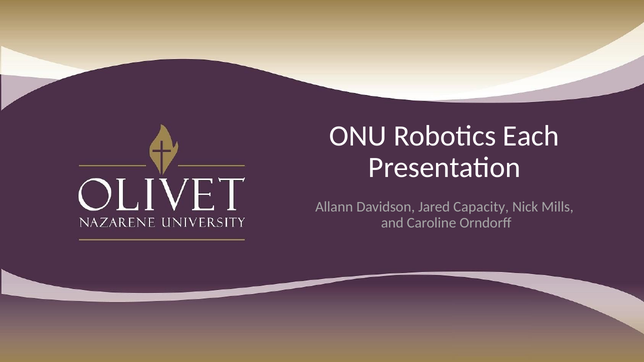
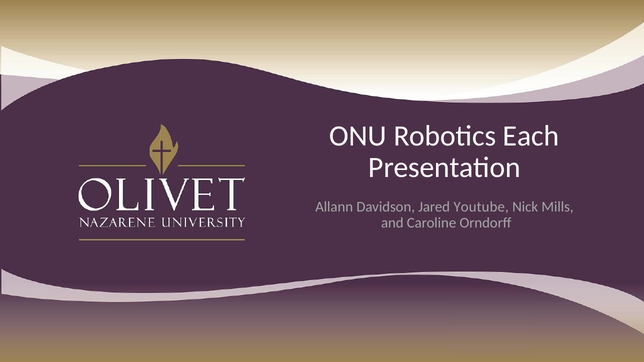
Capacity: Capacity -> Youtube (481, 207)
